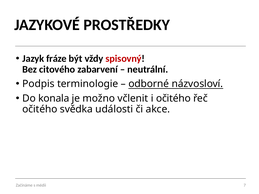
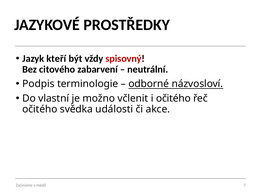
fráze: fráze -> kteří (56, 59)
konala: konala -> vlastní (54, 98)
